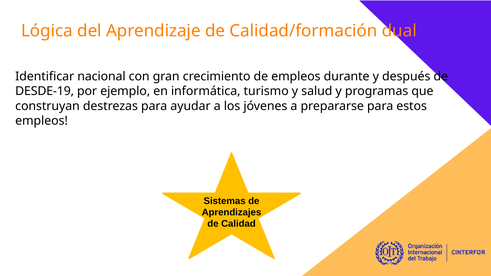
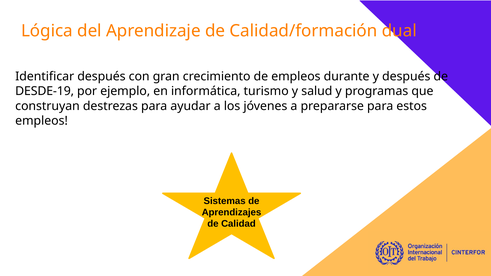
Identificar nacional: nacional -> después (101, 77)
